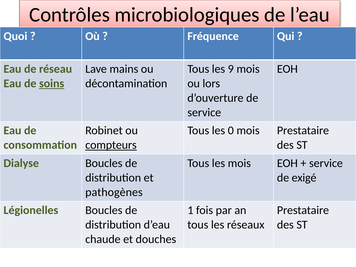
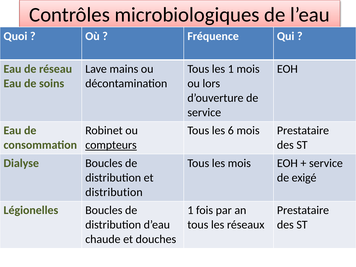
les 9: 9 -> 1 (231, 69)
soins underline: present -> none (52, 84)
0: 0 -> 6 (231, 131)
pathogènes: pathogènes -> distribution (114, 192)
